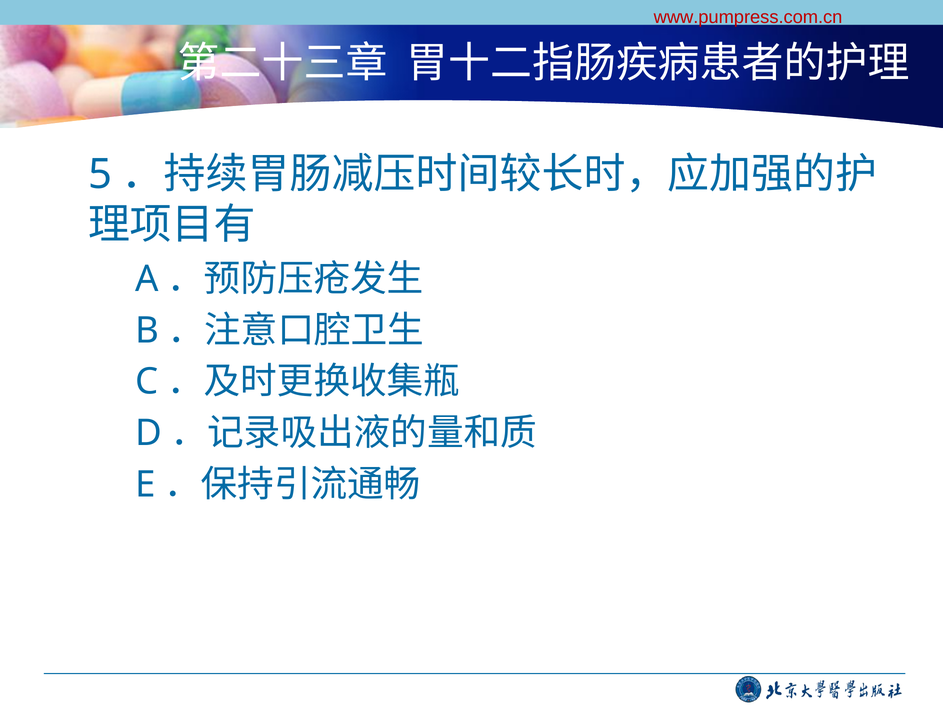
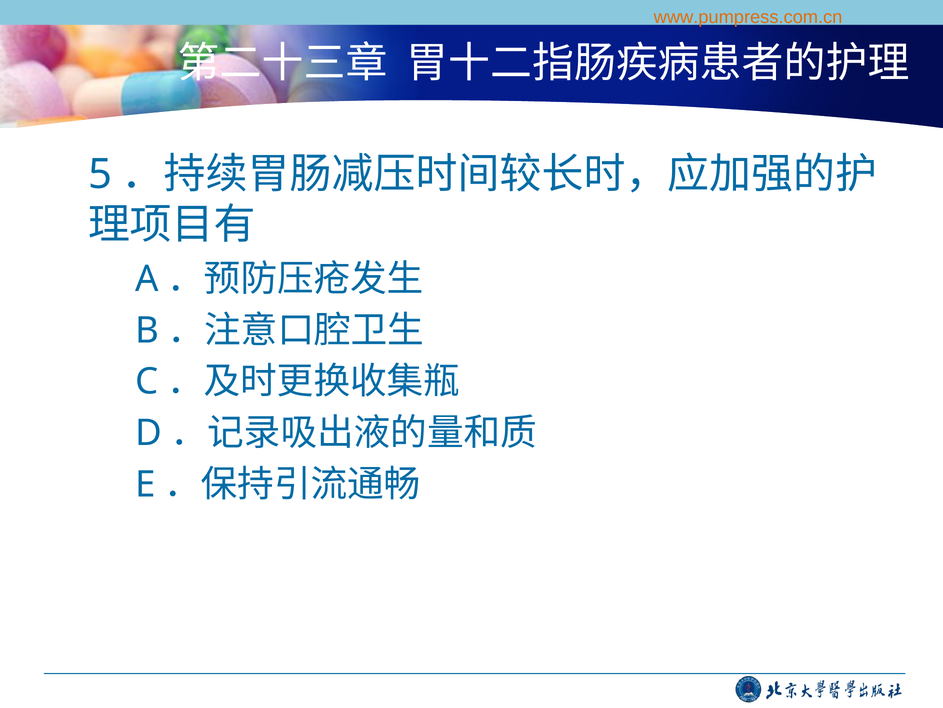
www.pumpress.com.cn colour: red -> orange (748, 17)
